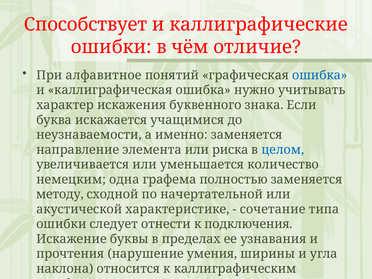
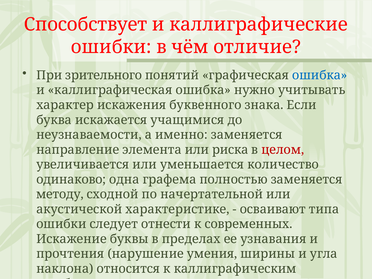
алфавитное: алфавитное -> зрительного (104, 75)
целом colour: blue -> red (283, 150)
немецким: немецким -> одинаково (71, 179)
сочетание: сочетание -> осваивают (273, 209)
подключения: подключения -> современных (248, 224)
